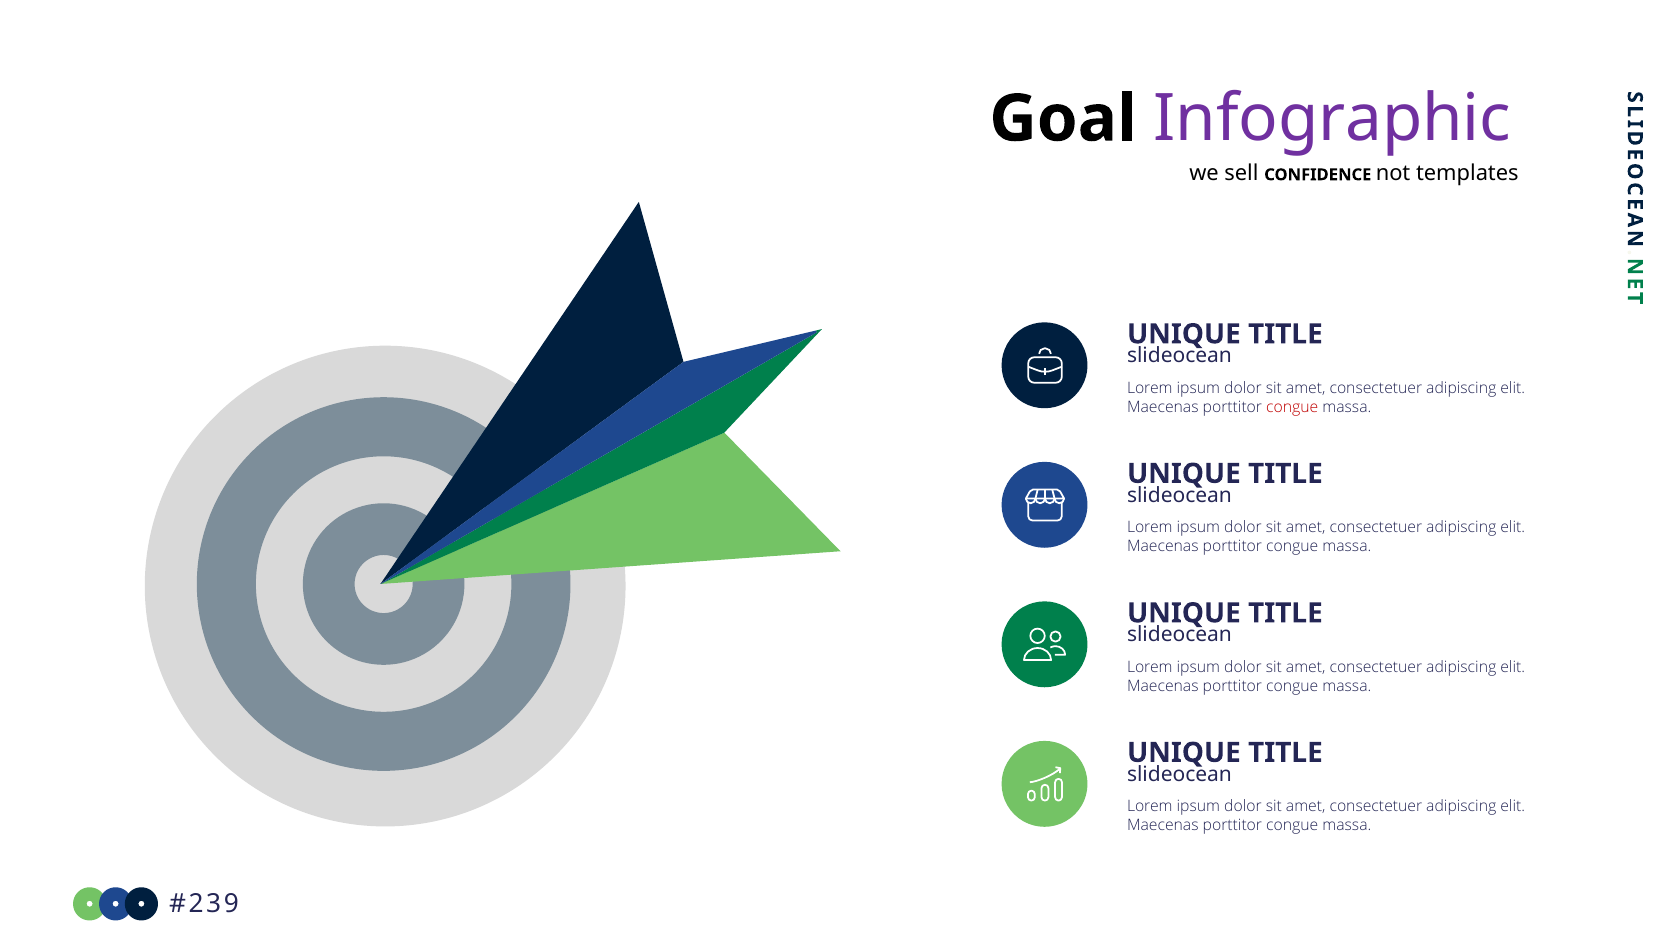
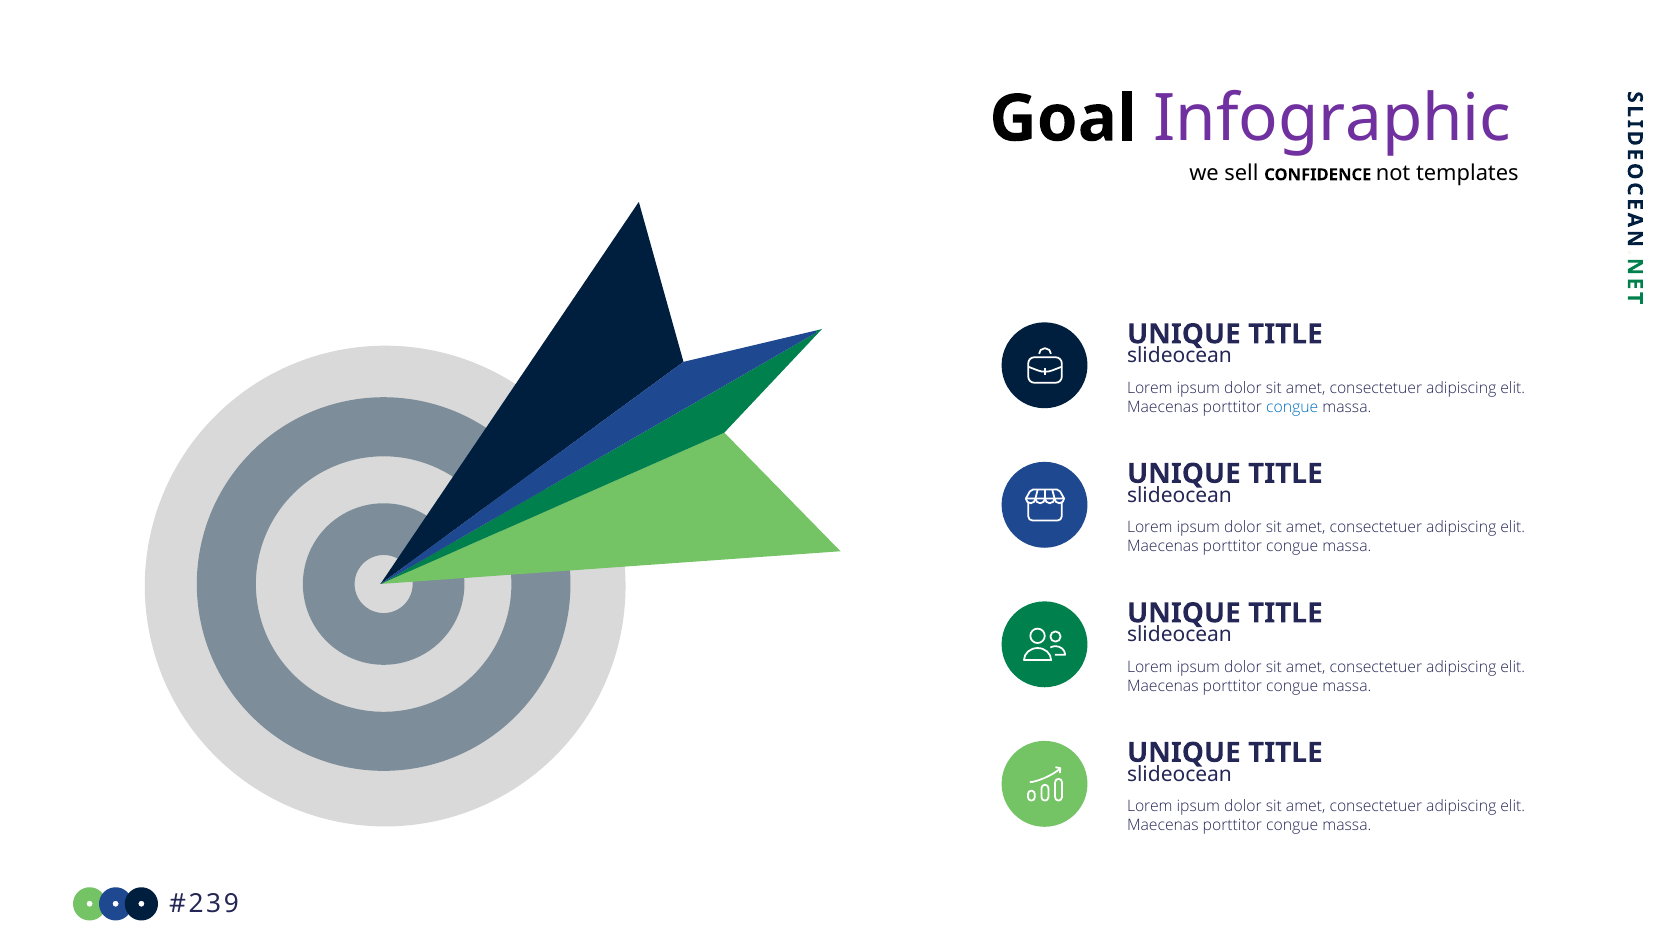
congue colour: red -> blue (1292, 407)
